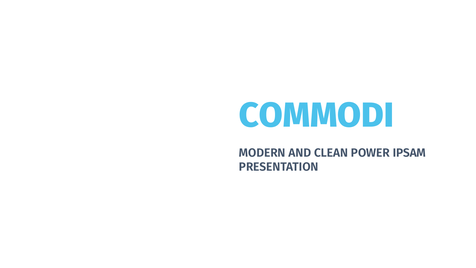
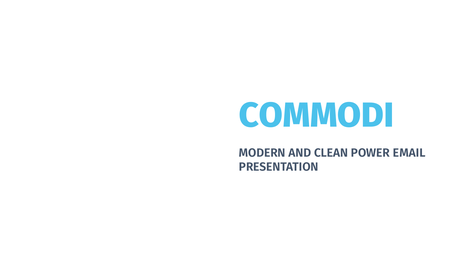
IPSAM: IPSAM -> EMAIL (409, 153)
